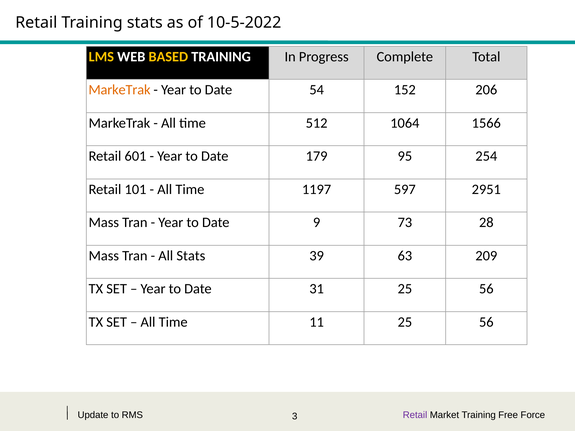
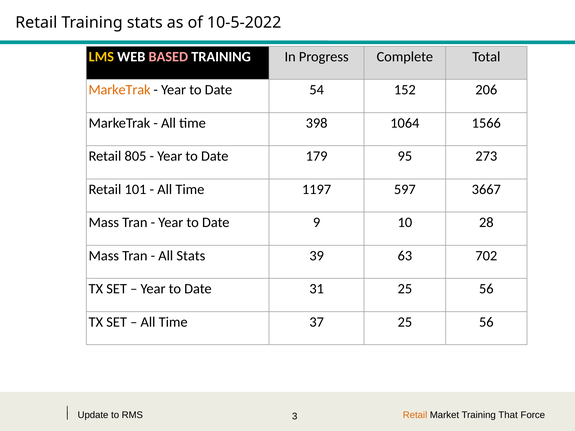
BASED colour: yellow -> pink (168, 57)
512: 512 -> 398 (317, 123)
601: 601 -> 805 (135, 156)
254: 254 -> 273 (486, 156)
2951: 2951 -> 3667 (486, 189)
73: 73 -> 10 (405, 223)
209: 209 -> 702 (486, 256)
11: 11 -> 37 (317, 322)
Retail colour: purple -> orange (415, 415)
Free: Free -> That (508, 415)
